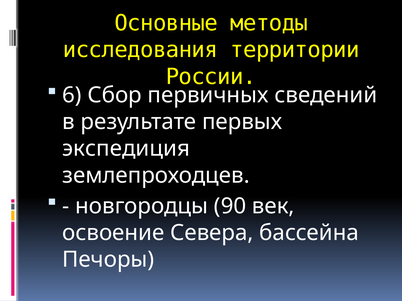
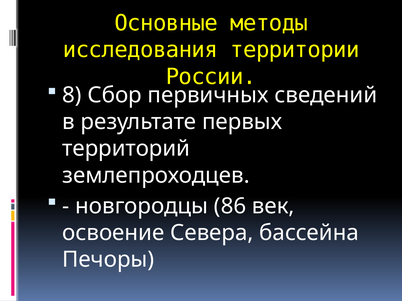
6: 6 -> 8 (72, 95)
экспедиция: экспедиция -> территорий (126, 149)
90: 90 -> 86 (230, 206)
